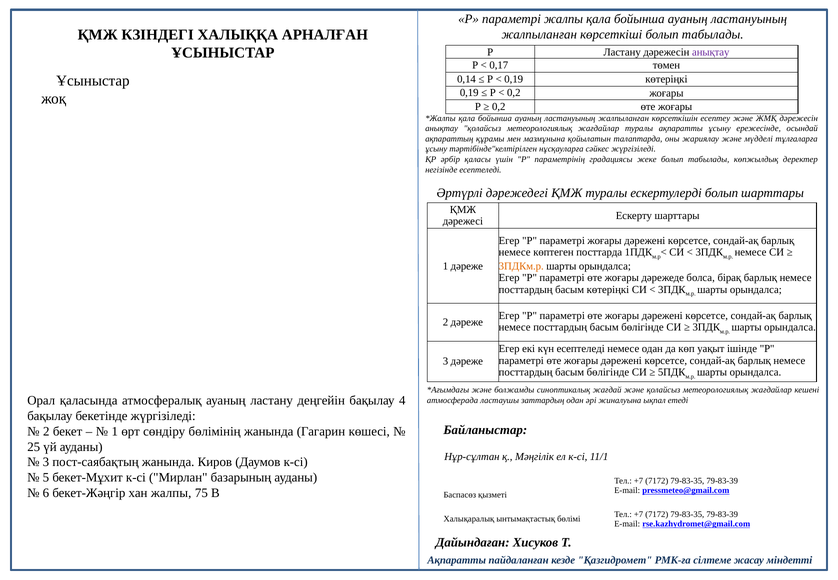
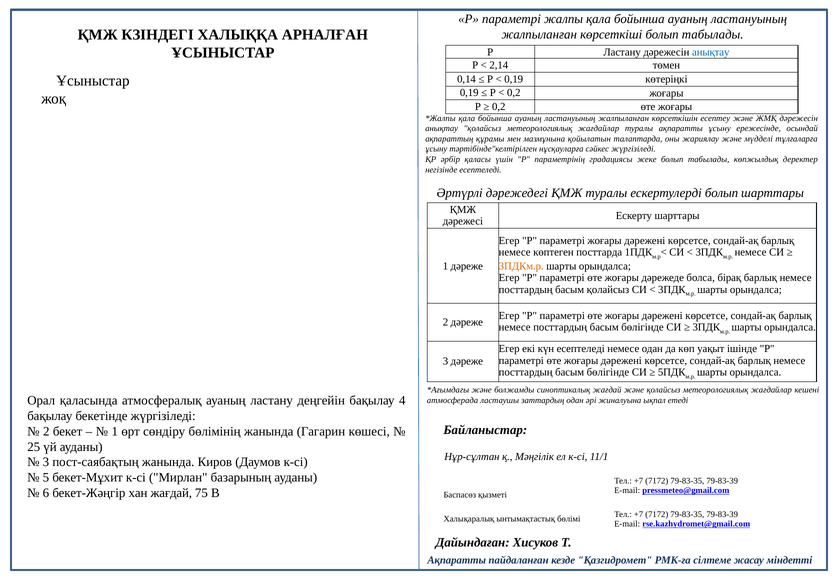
анықтау colour: purple -> blue (711, 52)
0,17: 0,17 -> 2,14 (499, 65)
басым көтеріңкі: көтеріңкі -> қолайсыз (608, 290)
хан жалпы: жалпы -> жағдай (171, 493)
